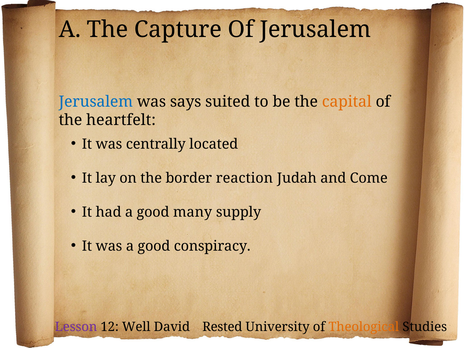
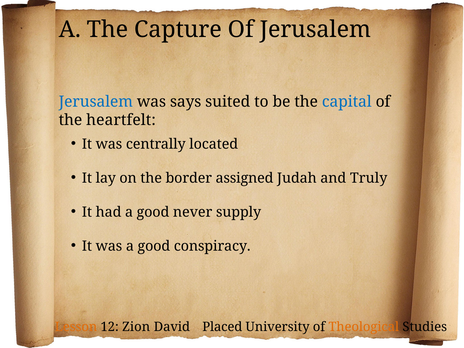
capital colour: orange -> blue (347, 102)
reaction: reaction -> assigned (245, 178)
Come: Come -> Truly (369, 178)
many: many -> never (193, 212)
Lesson colour: purple -> orange (76, 327)
Well: Well -> Zion (136, 327)
Rested: Rested -> Placed (222, 327)
